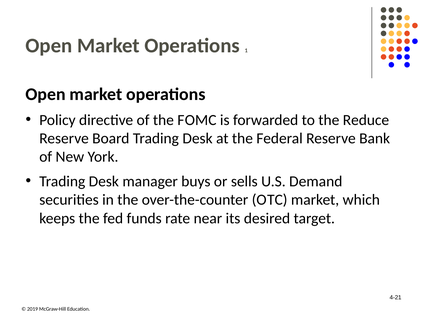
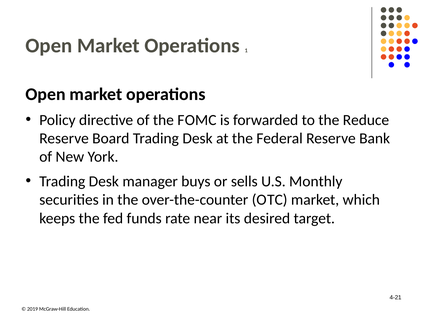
Demand: Demand -> Monthly (316, 181)
